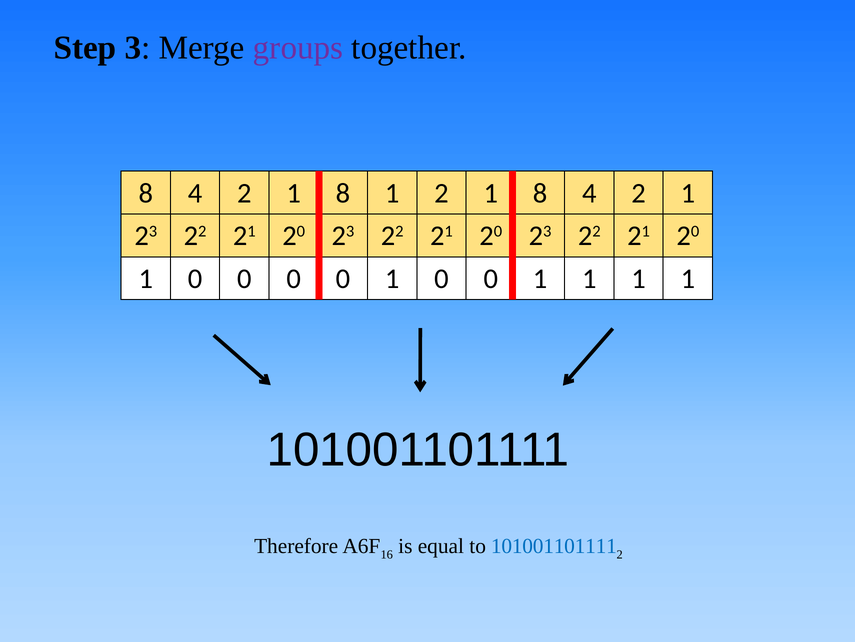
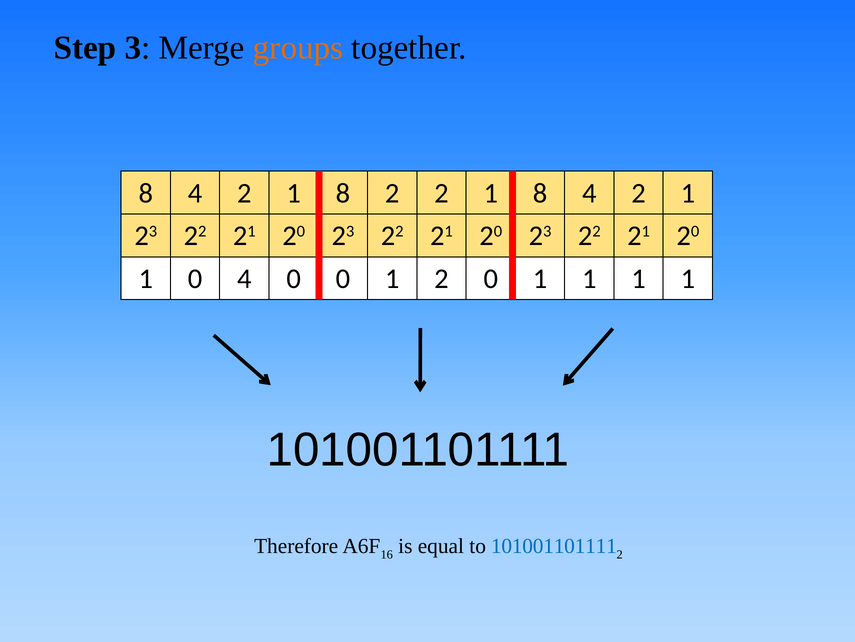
groups colour: purple -> orange (298, 48)
8 1: 1 -> 2 (392, 193)
0: 0 -> 4 (244, 278)
0 1 0: 0 -> 2 (441, 278)
